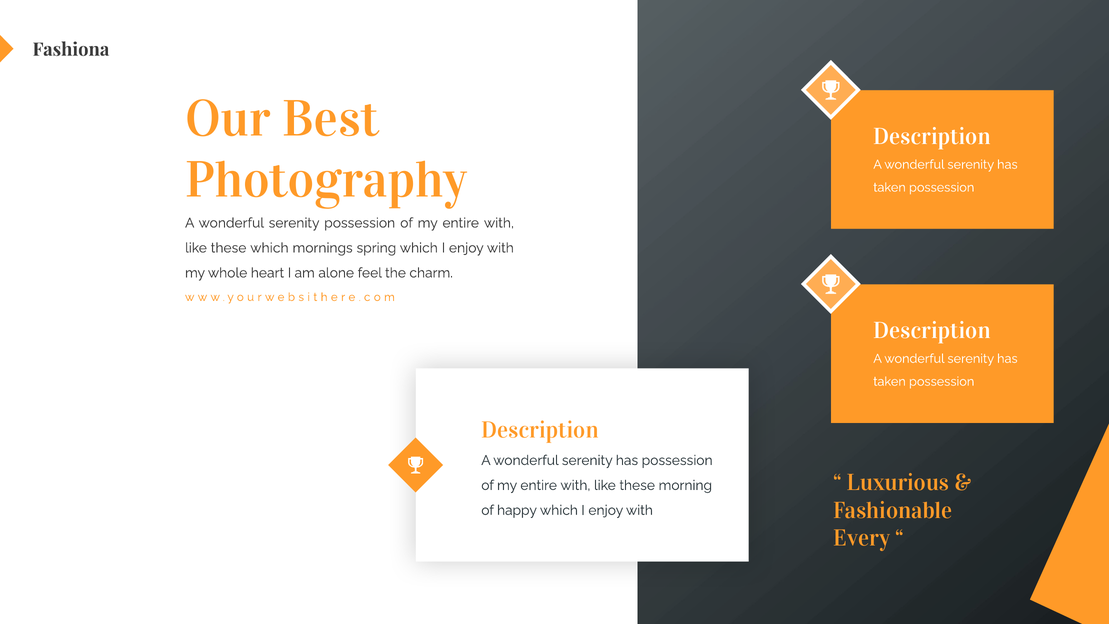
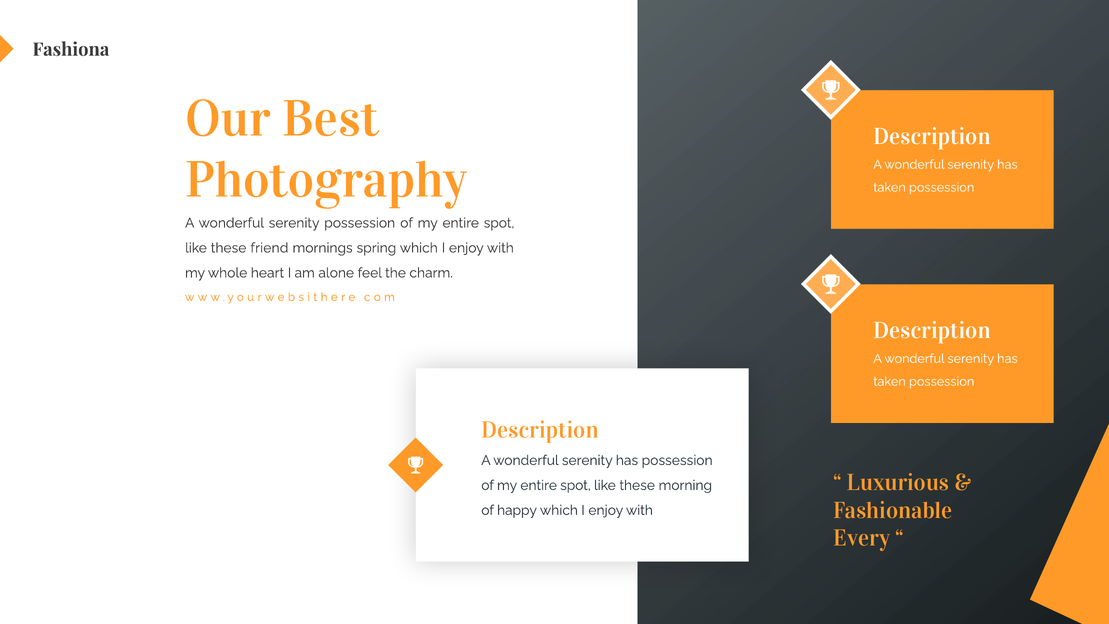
with: with -> spot (499, 223)
these which: which -> friend (269, 248)
with: with -> spot (576, 485)
